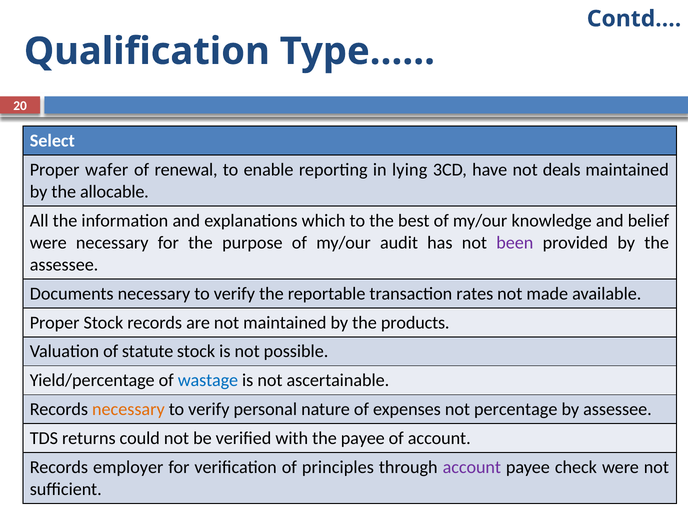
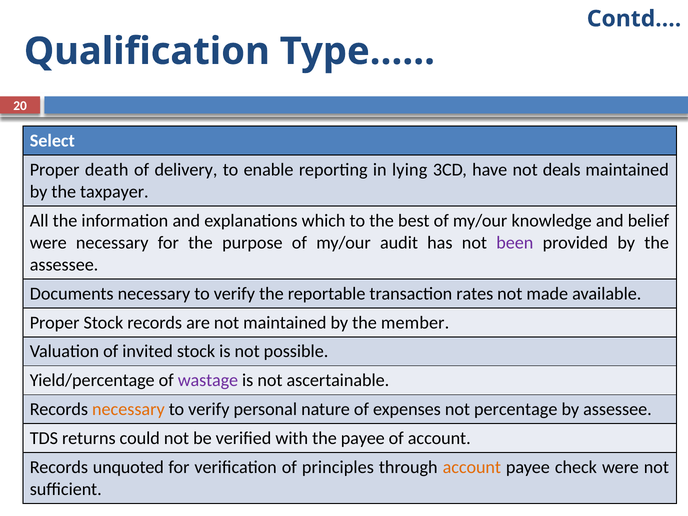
wafer: wafer -> death (107, 170)
renewal: renewal -> delivery (186, 170)
allocable: allocable -> taxpayer (114, 192)
products: products -> member (415, 323)
statute: statute -> invited (148, 352)
wastage colour: blue -> purple (208, 380)
employer: employer -> unquoted (128, 467)
account colour: purple -> orange (472, 467)
